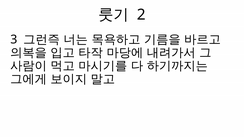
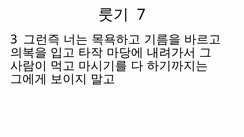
2: 2 -> 7 (141, 15)
